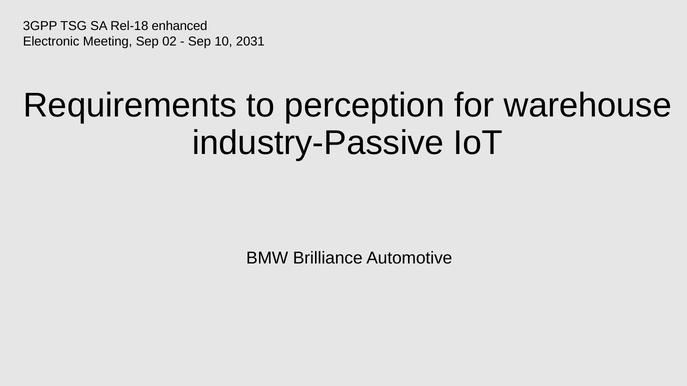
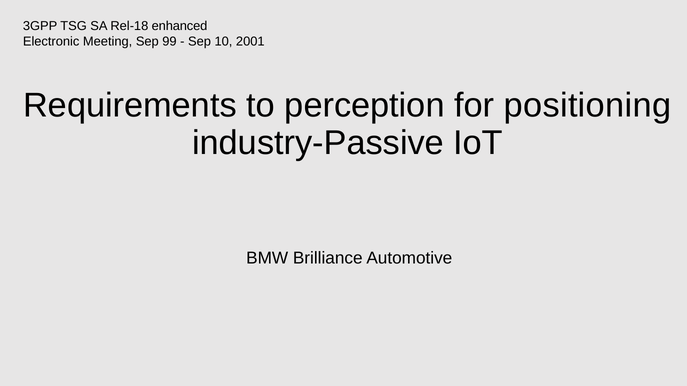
02: 02 -> 99 (169, 42)
2031: 2031 -> 2001 (250, 42)
warehouse: warehouse -> positioning (587, 106)
